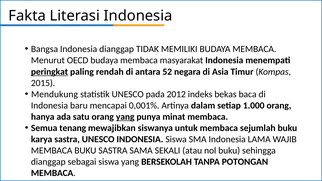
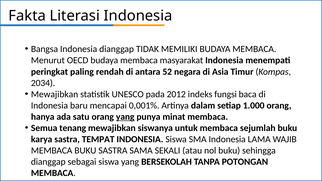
peringkat underline: present -> none (49, 72)
2015: 2015 -> 2034 (43, 83)
Mendukung: Mendukung -> Mewajibkan (55, 94)
bekas: bekas -> fungsi (226, 94)
sastra UNESCO: UNESCO -> TEMPAT (98, 139)
